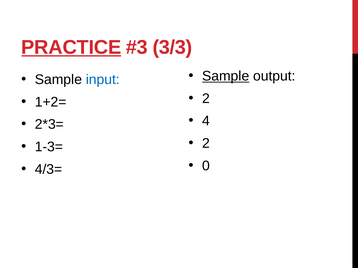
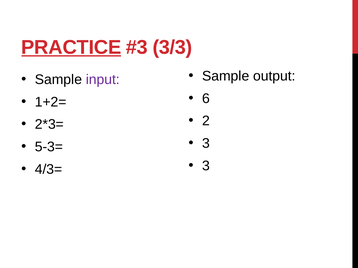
Sample underline: present -> none (226, 76)
input colour: blue -> purple (103, 80)
2: 2 -> 6 (206, 99)
4: 4 -> 2 (206, 121)
2: 2 -> 3 (206, 144)
1-3=: 1-3= -> 5-3= (49, 147)
0: 0 -> 3 (206, 166)
